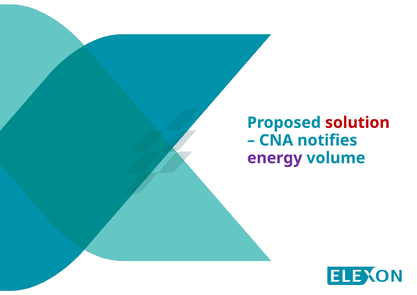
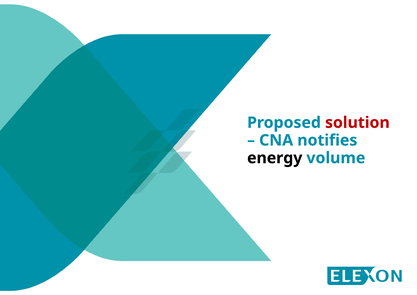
energy colour: purple -> black (275, 158)
